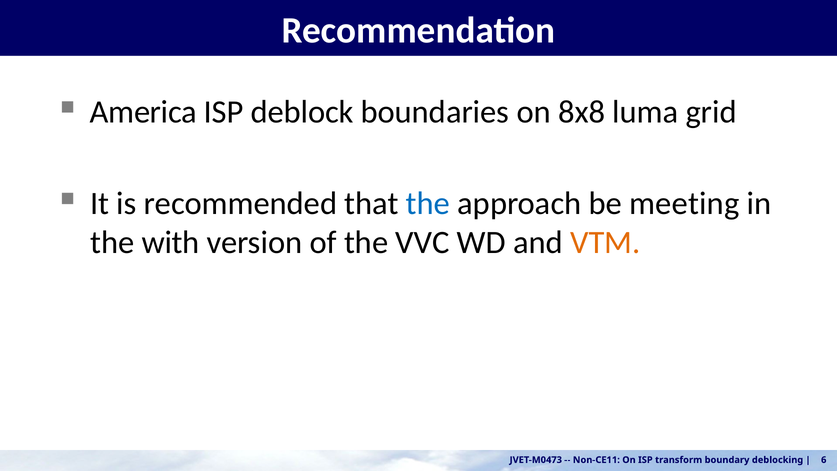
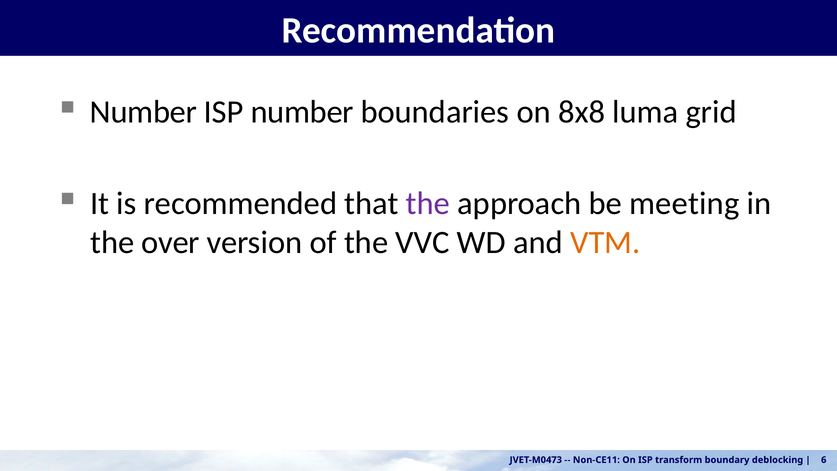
America: America -> Number (143, 112)
ISP deblock: deblock -> number (302, 112)
the colour: blue -> purple (428, 203)
with: with -> over (171, 242)
